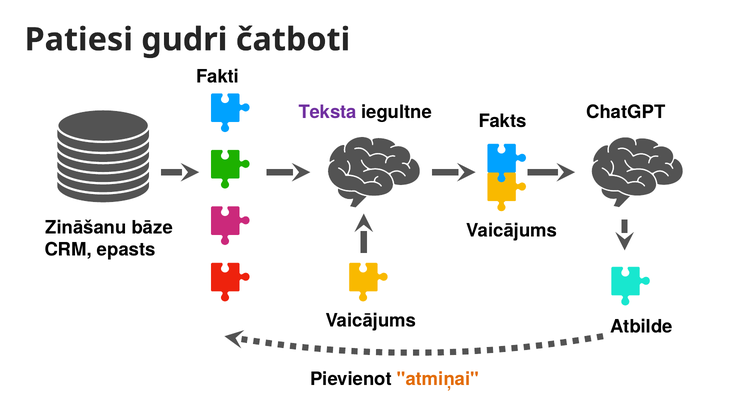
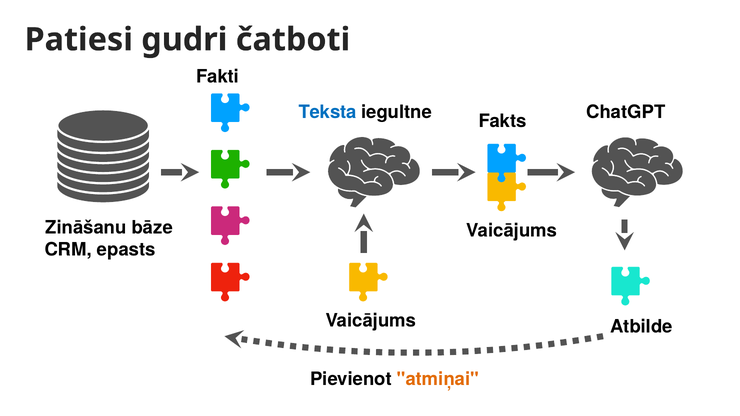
Teksta colour: purple -> blue (328, 112)
